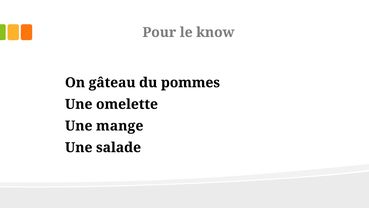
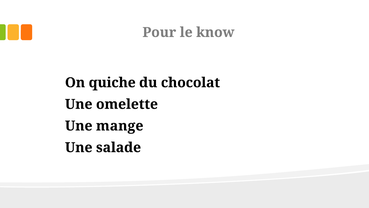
gâteau: gâteau -> quiche (112, 83)
pommes: pommes -> chocolat (190, 83)
